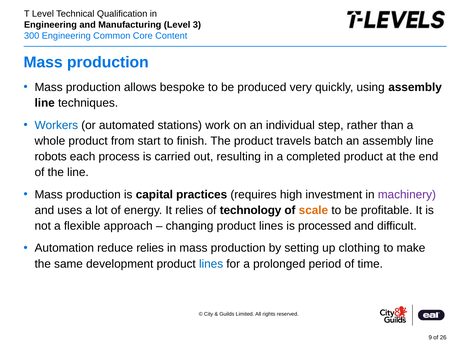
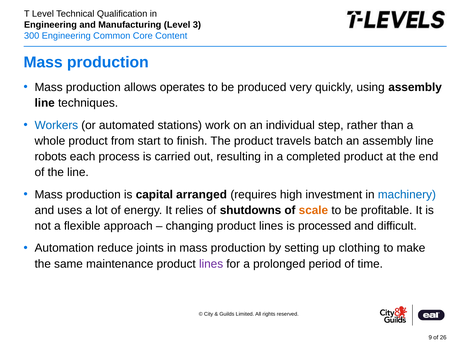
bespoke: bespoke -> operates (182, 87)
practices: practices -> arranged (202, 194)
machinery colour: purple -> blue (407, 194)
technology: technology -> shutdowns (251, 210)
reduce relies: relies -> joints (150, 248)
development: development -> maintenance (120, 263)
lines colour: blue -> purple (211, 263)
